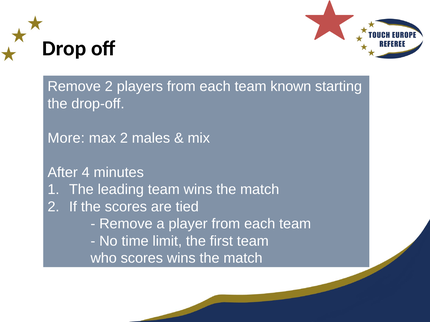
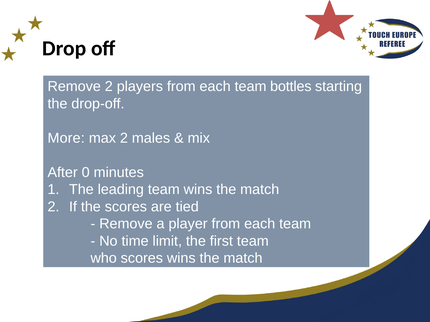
known: known -> bottles (291, 87)
4: 4 -> 0 (86, 173)
